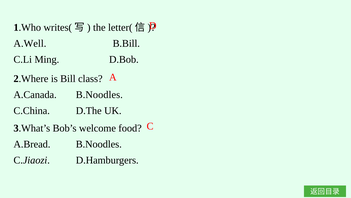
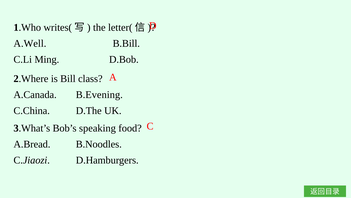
A.Canada B.Noodles: B.Noodles -> B.Evening (99, 95)
welcome: welcome -> speaking (97, 128)
